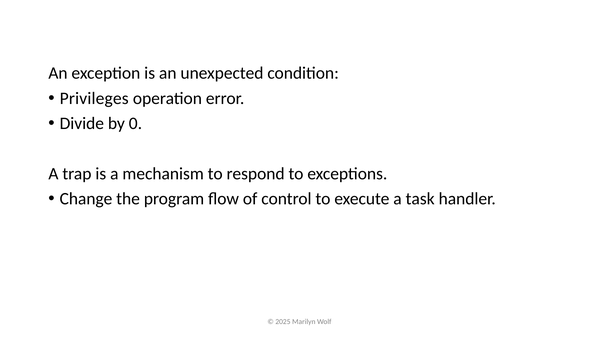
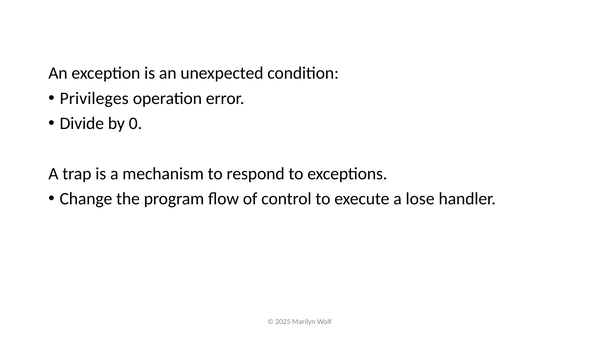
task: task -> lose (420, 199)
